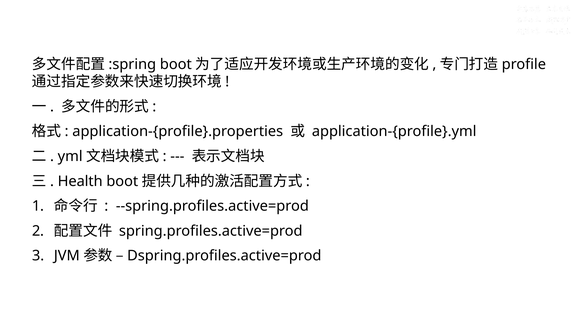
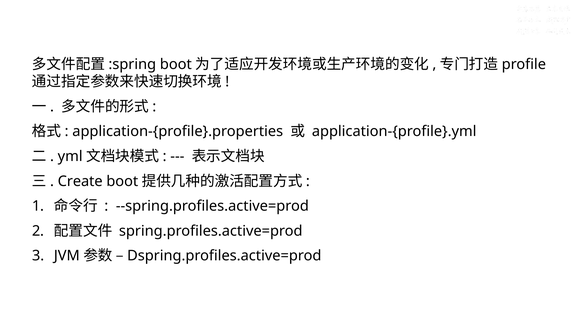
Health: Health -> Create (80, 181)
